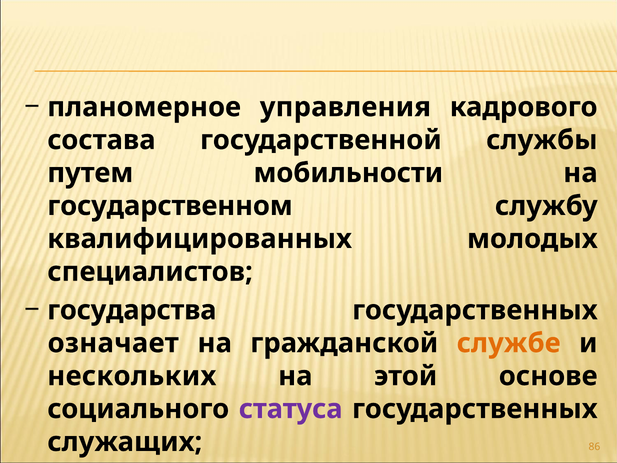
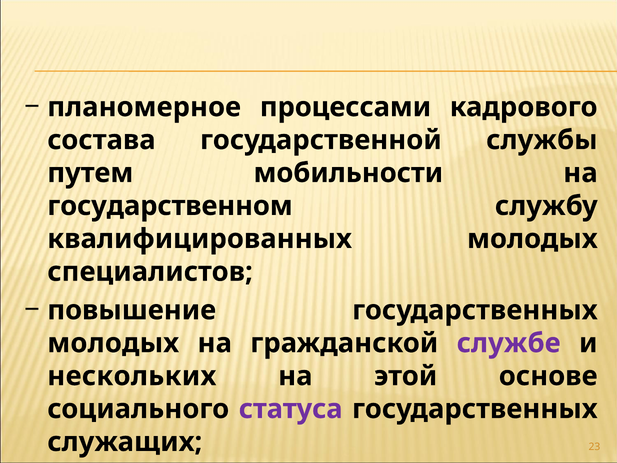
управления: управления -> процессами (345, 107)
государства: государства -> повышение (132, 310)
означает: означает -> молодых (113, 343)
службе colour: orange -> purple (509, 343)
86: 86 -> 23 (594, 447)
